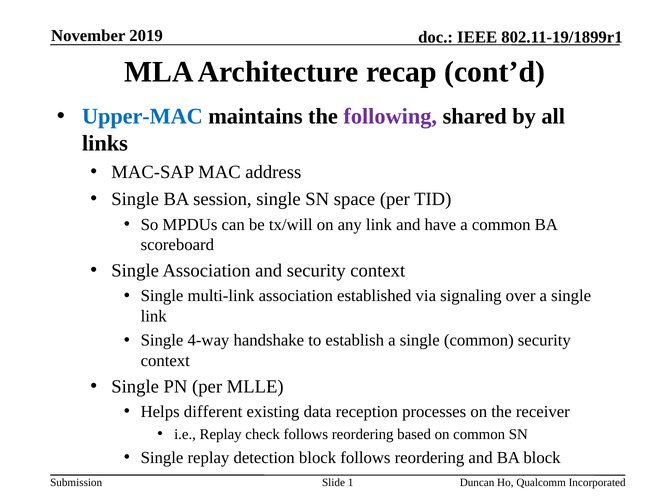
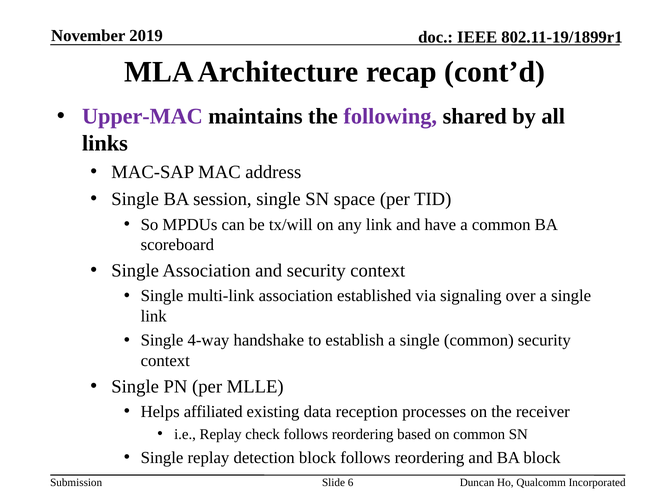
Upper-MAC colour: blue -> purple (142, 116)
different: different -> affiliated (213, 411)
1: 1 -> 6 (351, 482)
